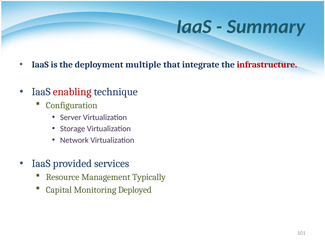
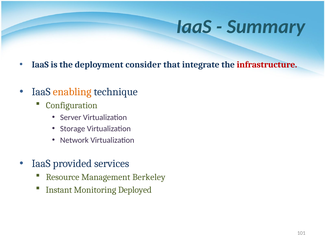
multiple: multiple -> consider (143, 65)
enabling colour: red -> orange (72, 92)
Typically: Typically -> Berkeley (149, 177)
Capital: Capital -> Instant (59, 190)
